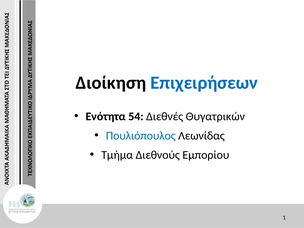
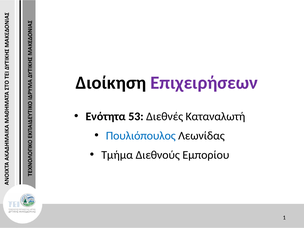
Επιχειρήσεων colour: blue -> purple (204, 83)
54: 54 -> 53 (136, 116)
Θυγατρικών: Θυγατρικών -> Καταναλωτή (215, 116)
